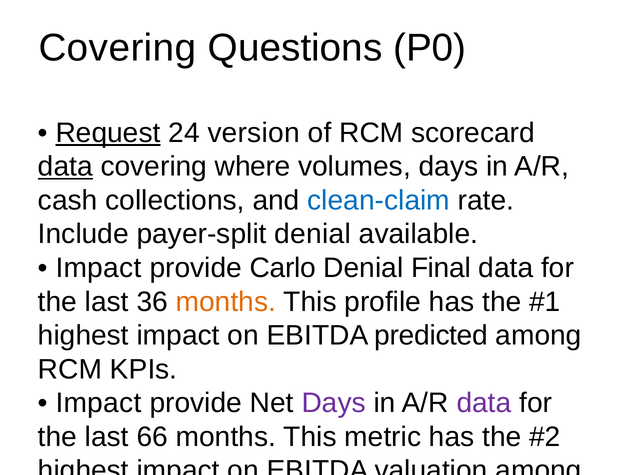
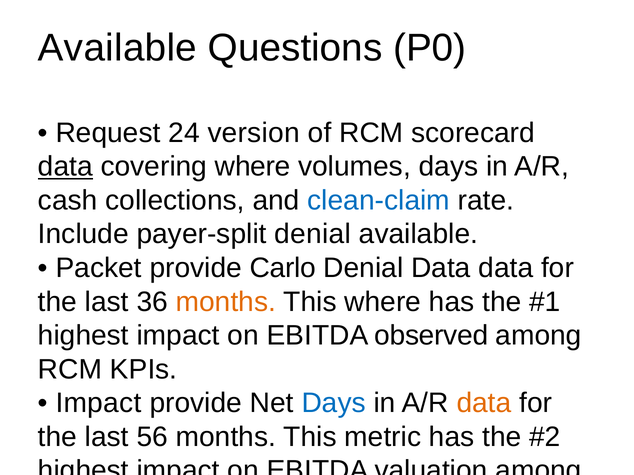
Covering: Covering -> Available (117, 48)
Request underline: present -> none (108, 133)
Impact: Impact -> Packet (99, 268)
Denial Final: Final -> Data (441, 268)
This profile: profile -> where (383, 302)
predicted: predicted -> observed (431, 336)
Days colour: purple -> blue (334, 404)
data colour: purple -> orange (484, 404)
66: 66 -> 56 (152, 437)
